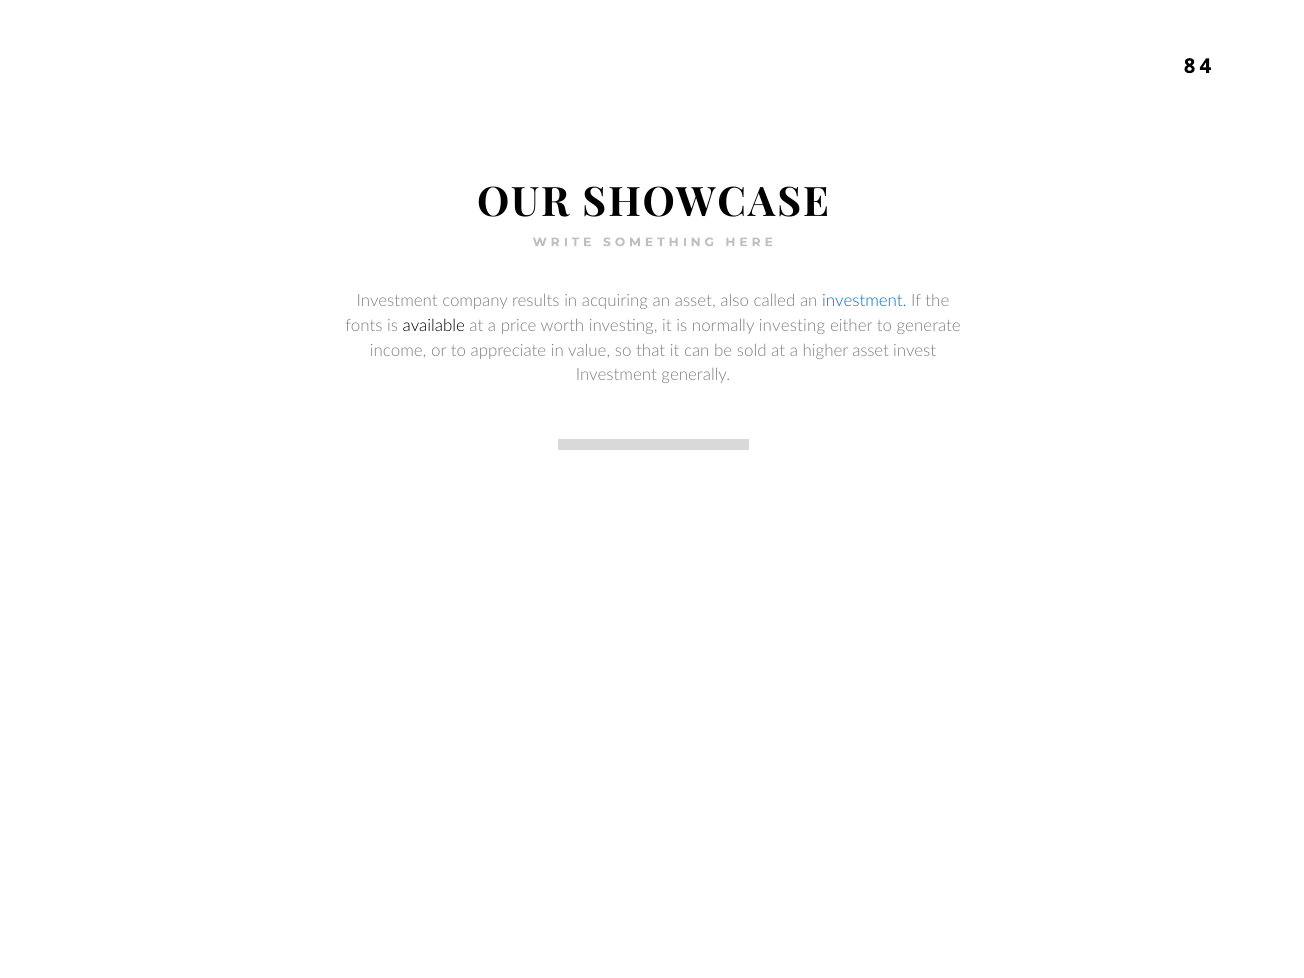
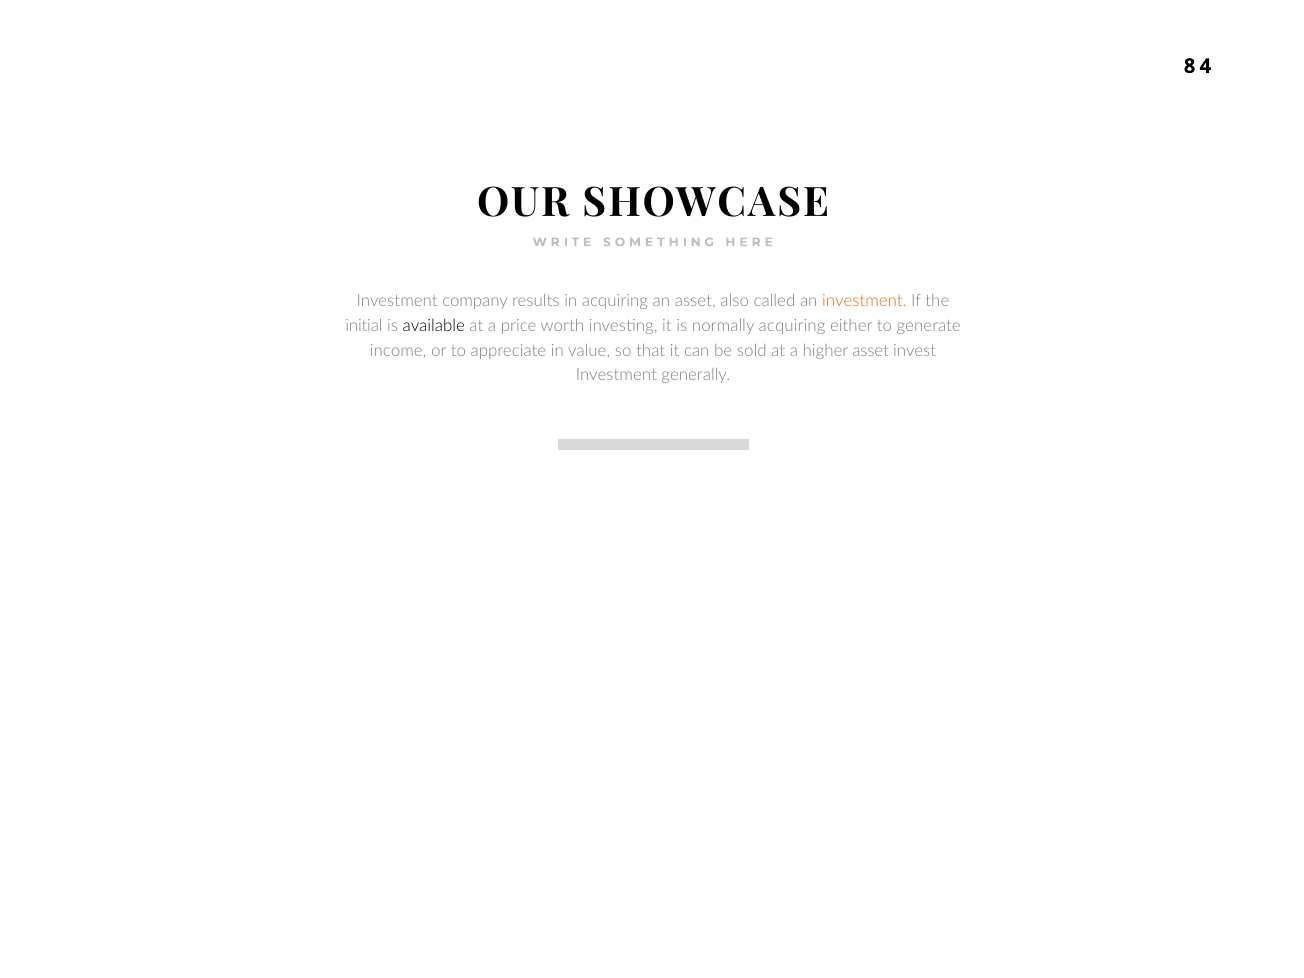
investment colour: blue -> orange (864, 301)
fonts: fonts -> initial (364, 326)
normally investing: investing -> acquiring (792, 326)
